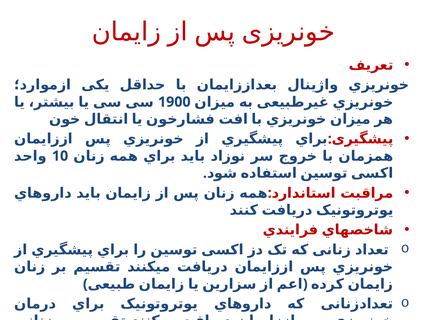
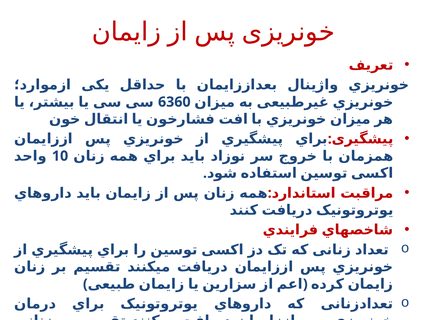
1900: 1900 -> 6360 (174, 102)
